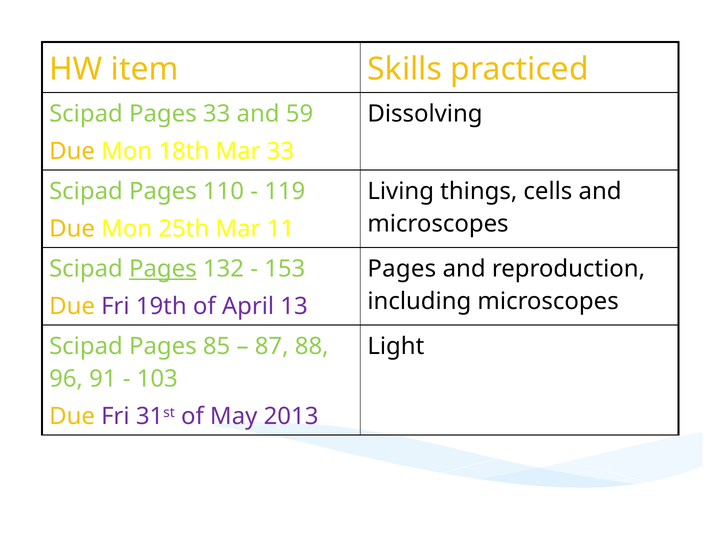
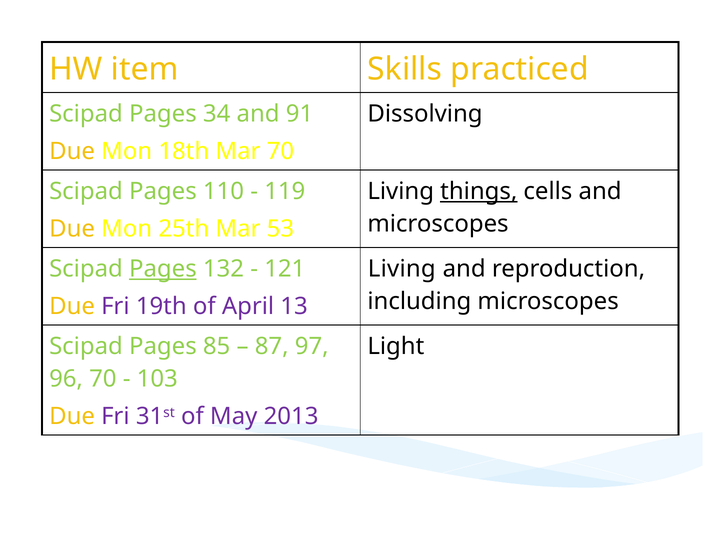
Pages 33: 33 -> 34 (217, 114)
59: 59 -> 91 (300, 114)
Mar 33: 33 -> 70 (280, 152)
things underline: none -> present (479, 191)
11: 11 -> 53 (280, 229)
153: 153 -> 121 (285, 269)
Pages: Pages -> Living (402, 269)
88: 88 -> 97 (312, 346)
96 91: 91 -> 70 (103, 379)
